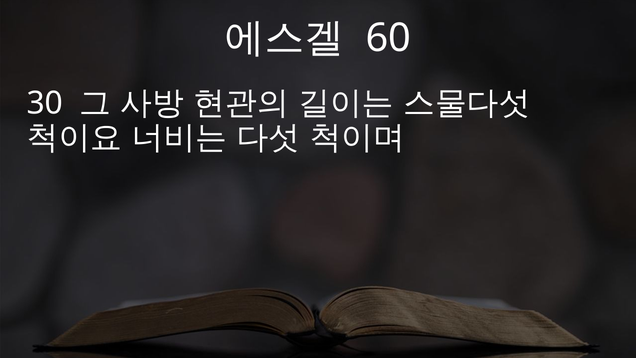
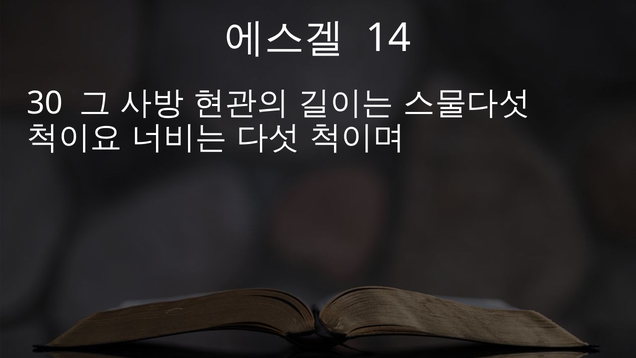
60: 60 -> 14 (388, 38)
